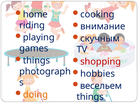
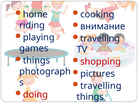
скучным: скучным -> travelling (100, 39)
hobbies: hobbies -> pictures (98, 74)
весельем: весельем -> travelling (101, 86)
doing colour: orange -> red (35, 95)
